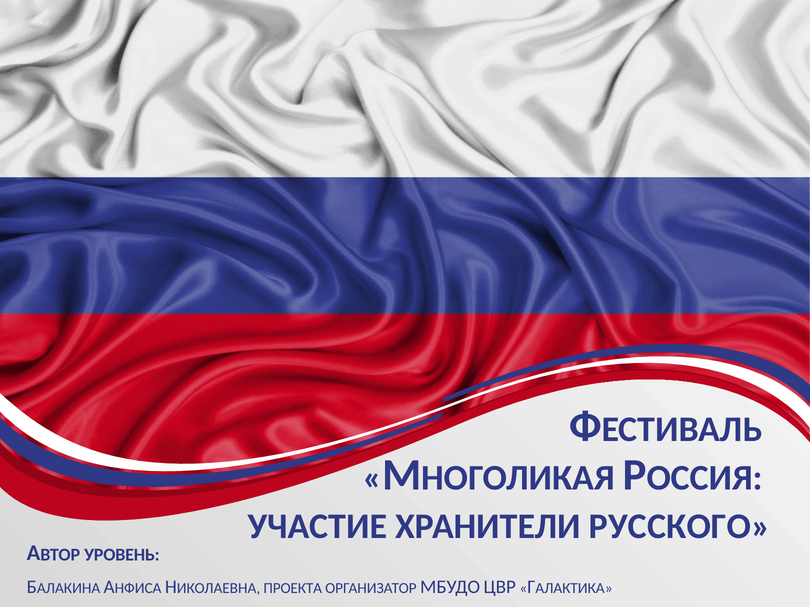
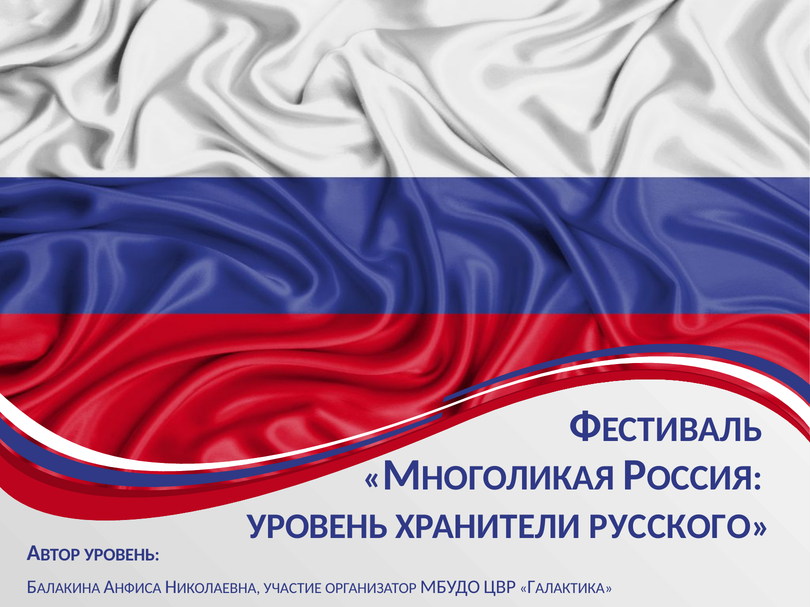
УЧАСТИЕ: УЧАСТИЕ -> УРОВЕНЬ (318, 527)
ПРОЕКТА: ПРОЕКТА -> УЧАСТИЕ (293, 589)
